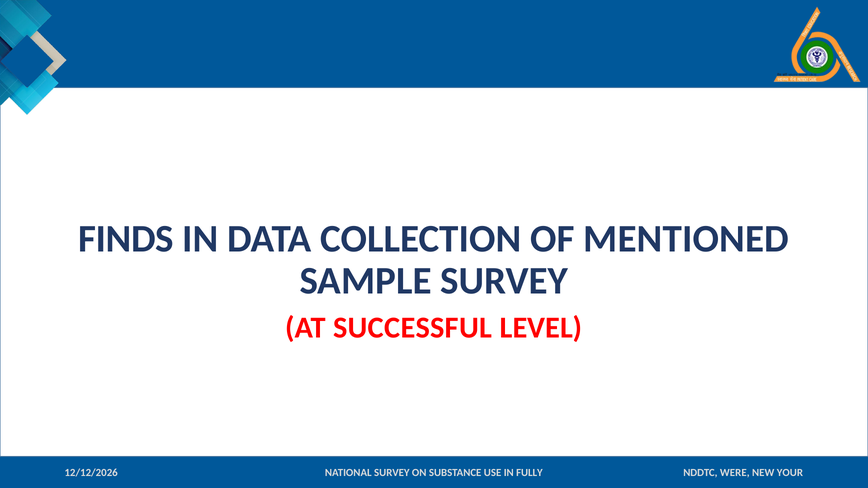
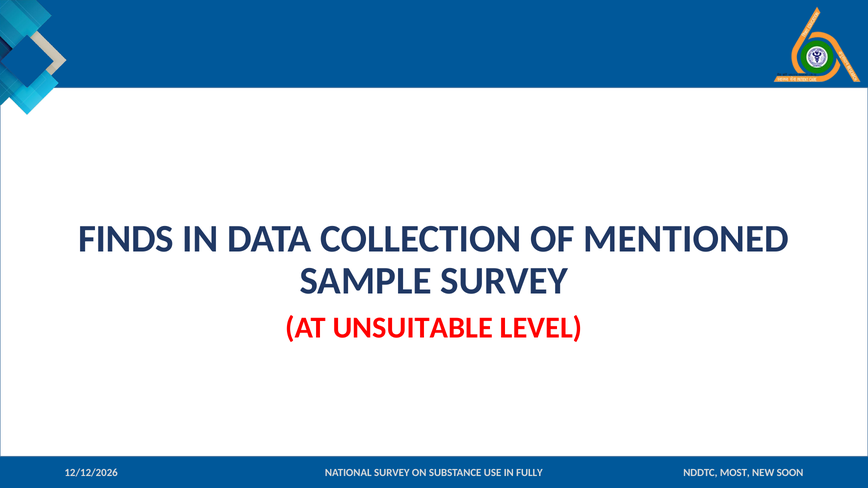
SUCCESSFUL: SUCCESSFUL -> UNSUITABLE (413, 328)
WERE: WERE -> MOST (735, 473)
YOUR: YOUR -> SOON (790, 473)
